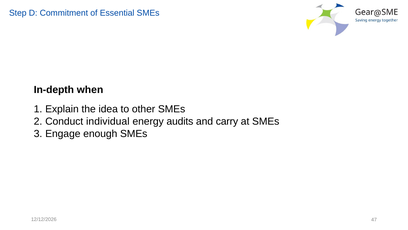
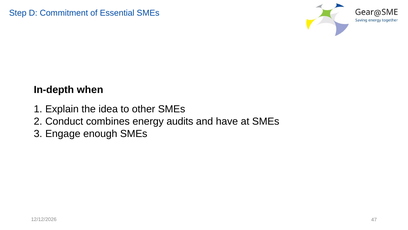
individual: individual -> combines (108, 121)
carry: carry -> have (227, 121)
